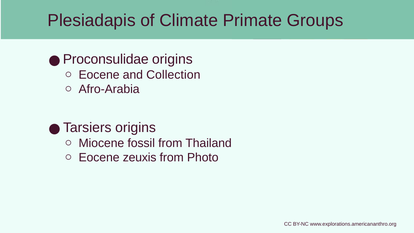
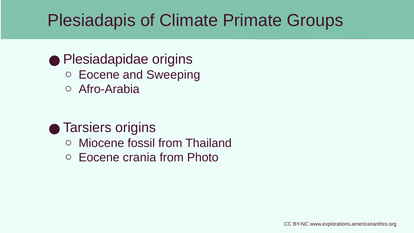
Proconsulidae: Proconsulidae -> Plesiadapidae (106, 59)
Collection: Collection -> Sweeping (173, 75)
zeuxis: zeuxis -> crania (139, 157)
